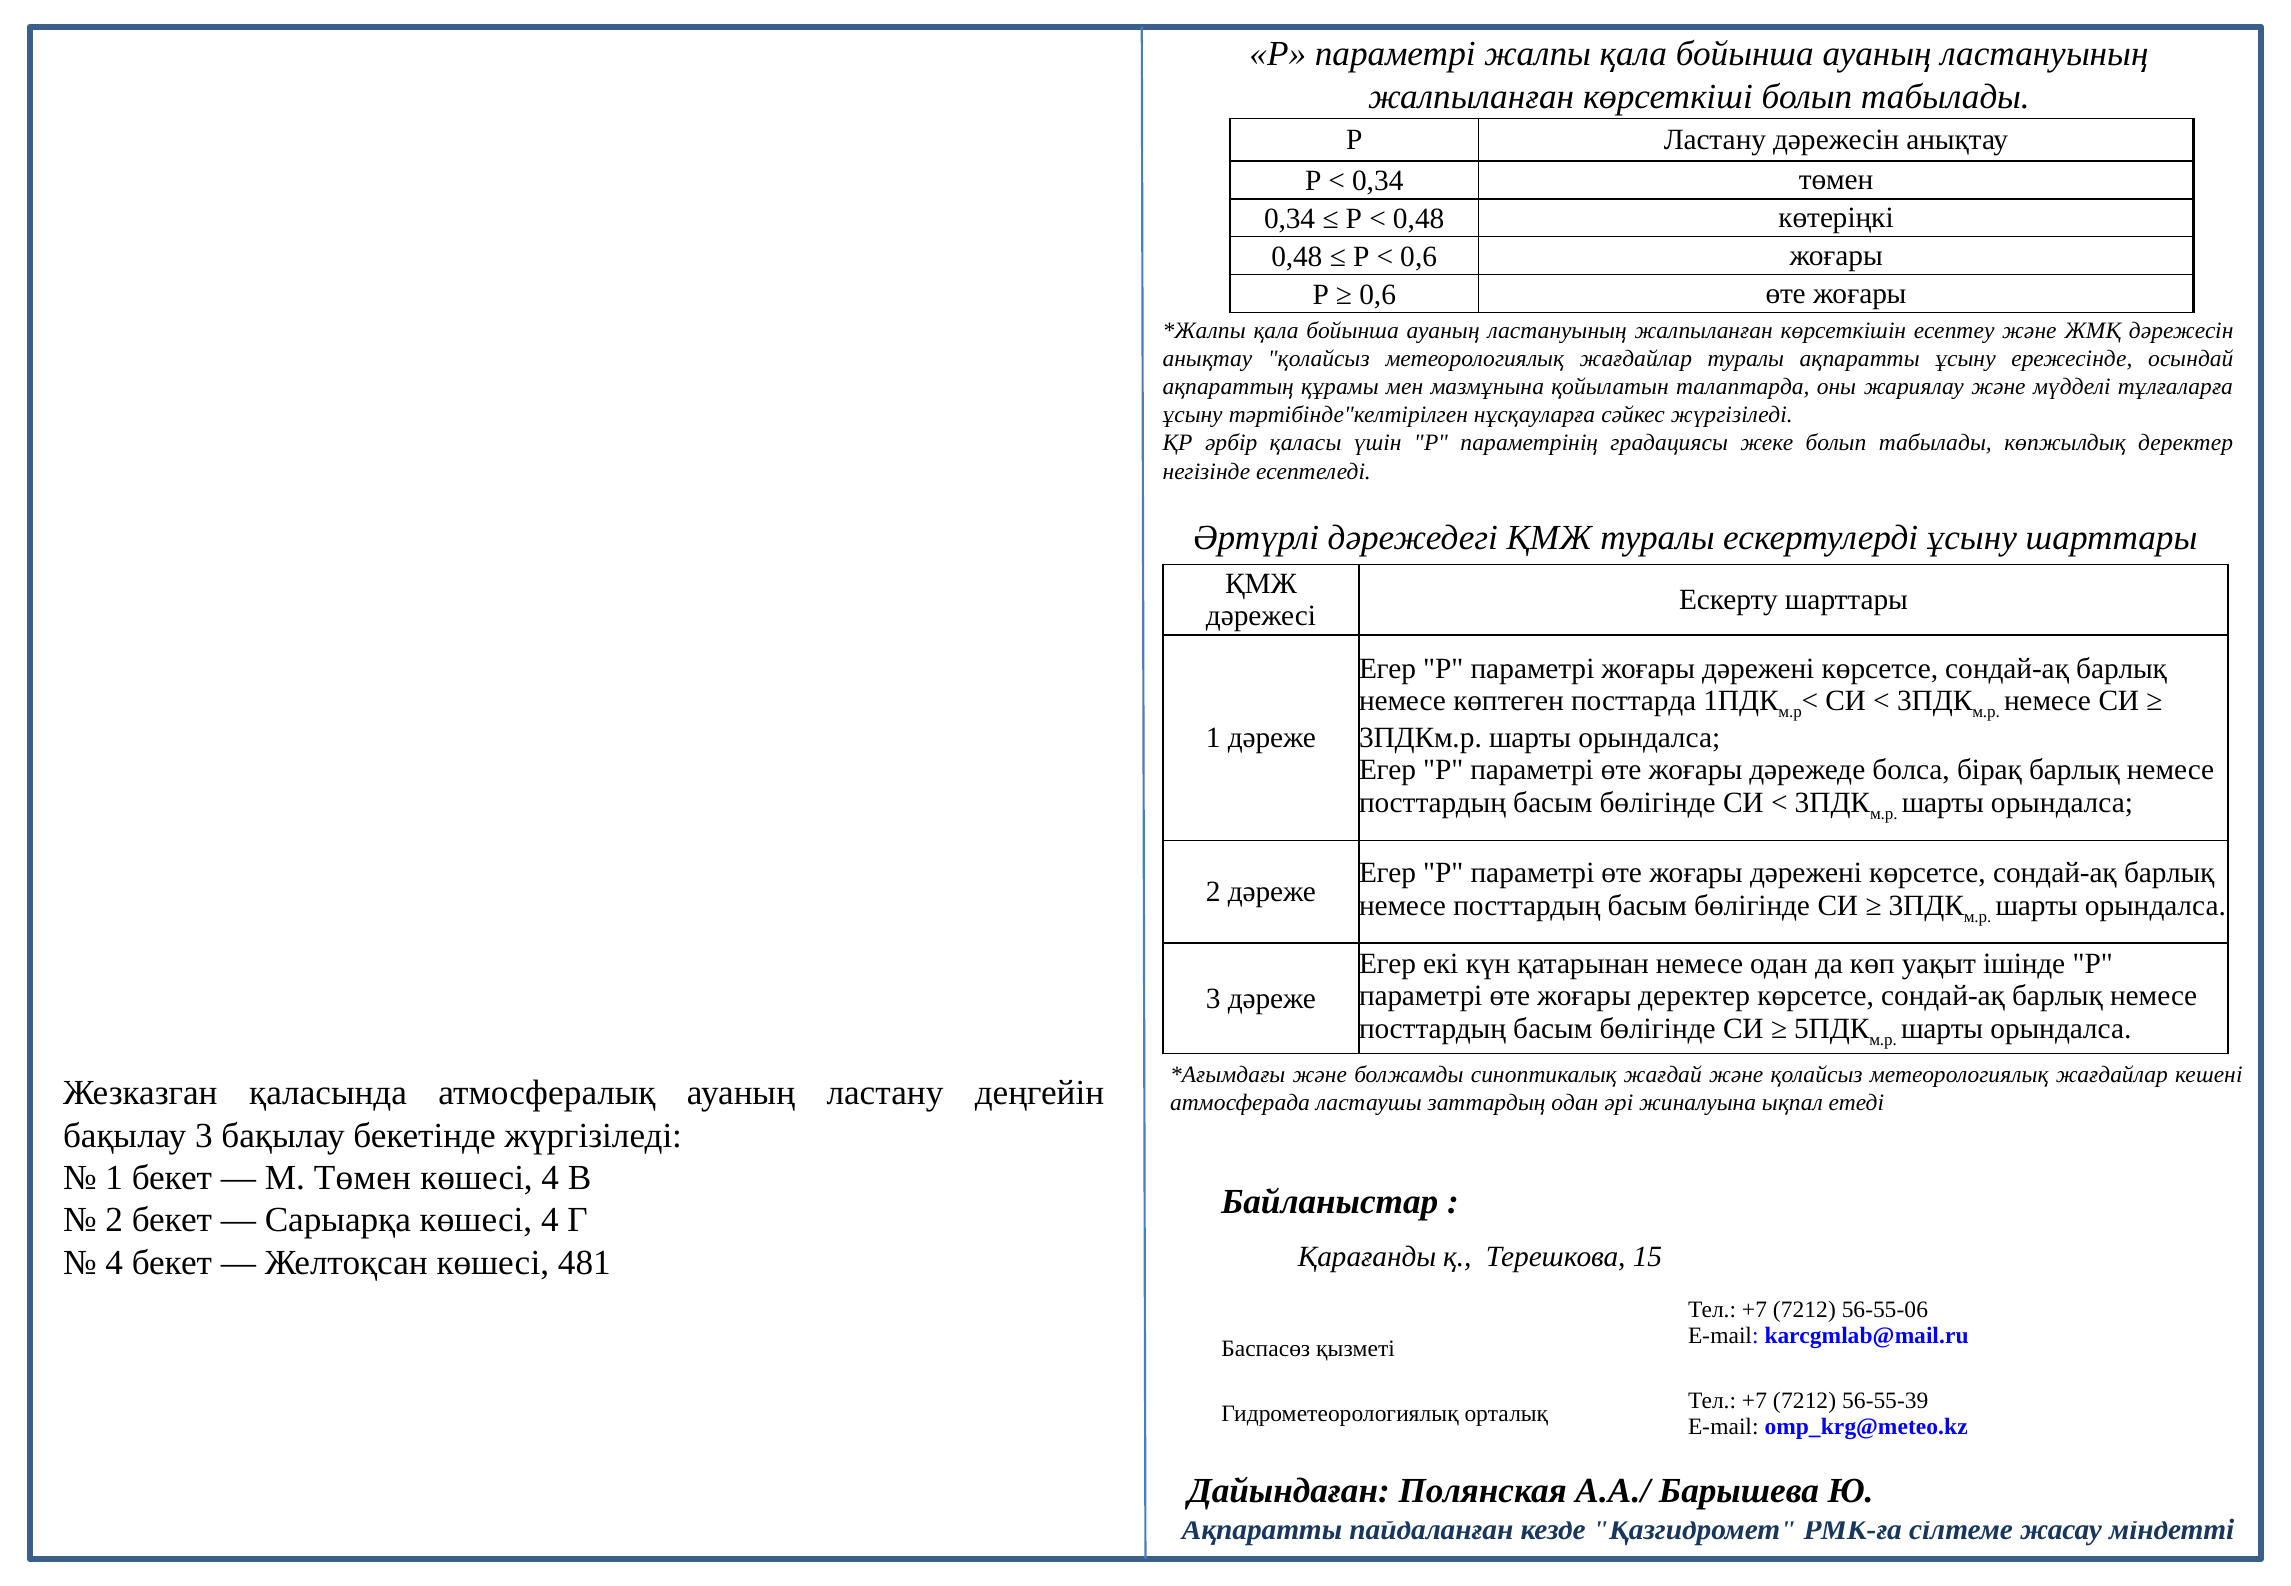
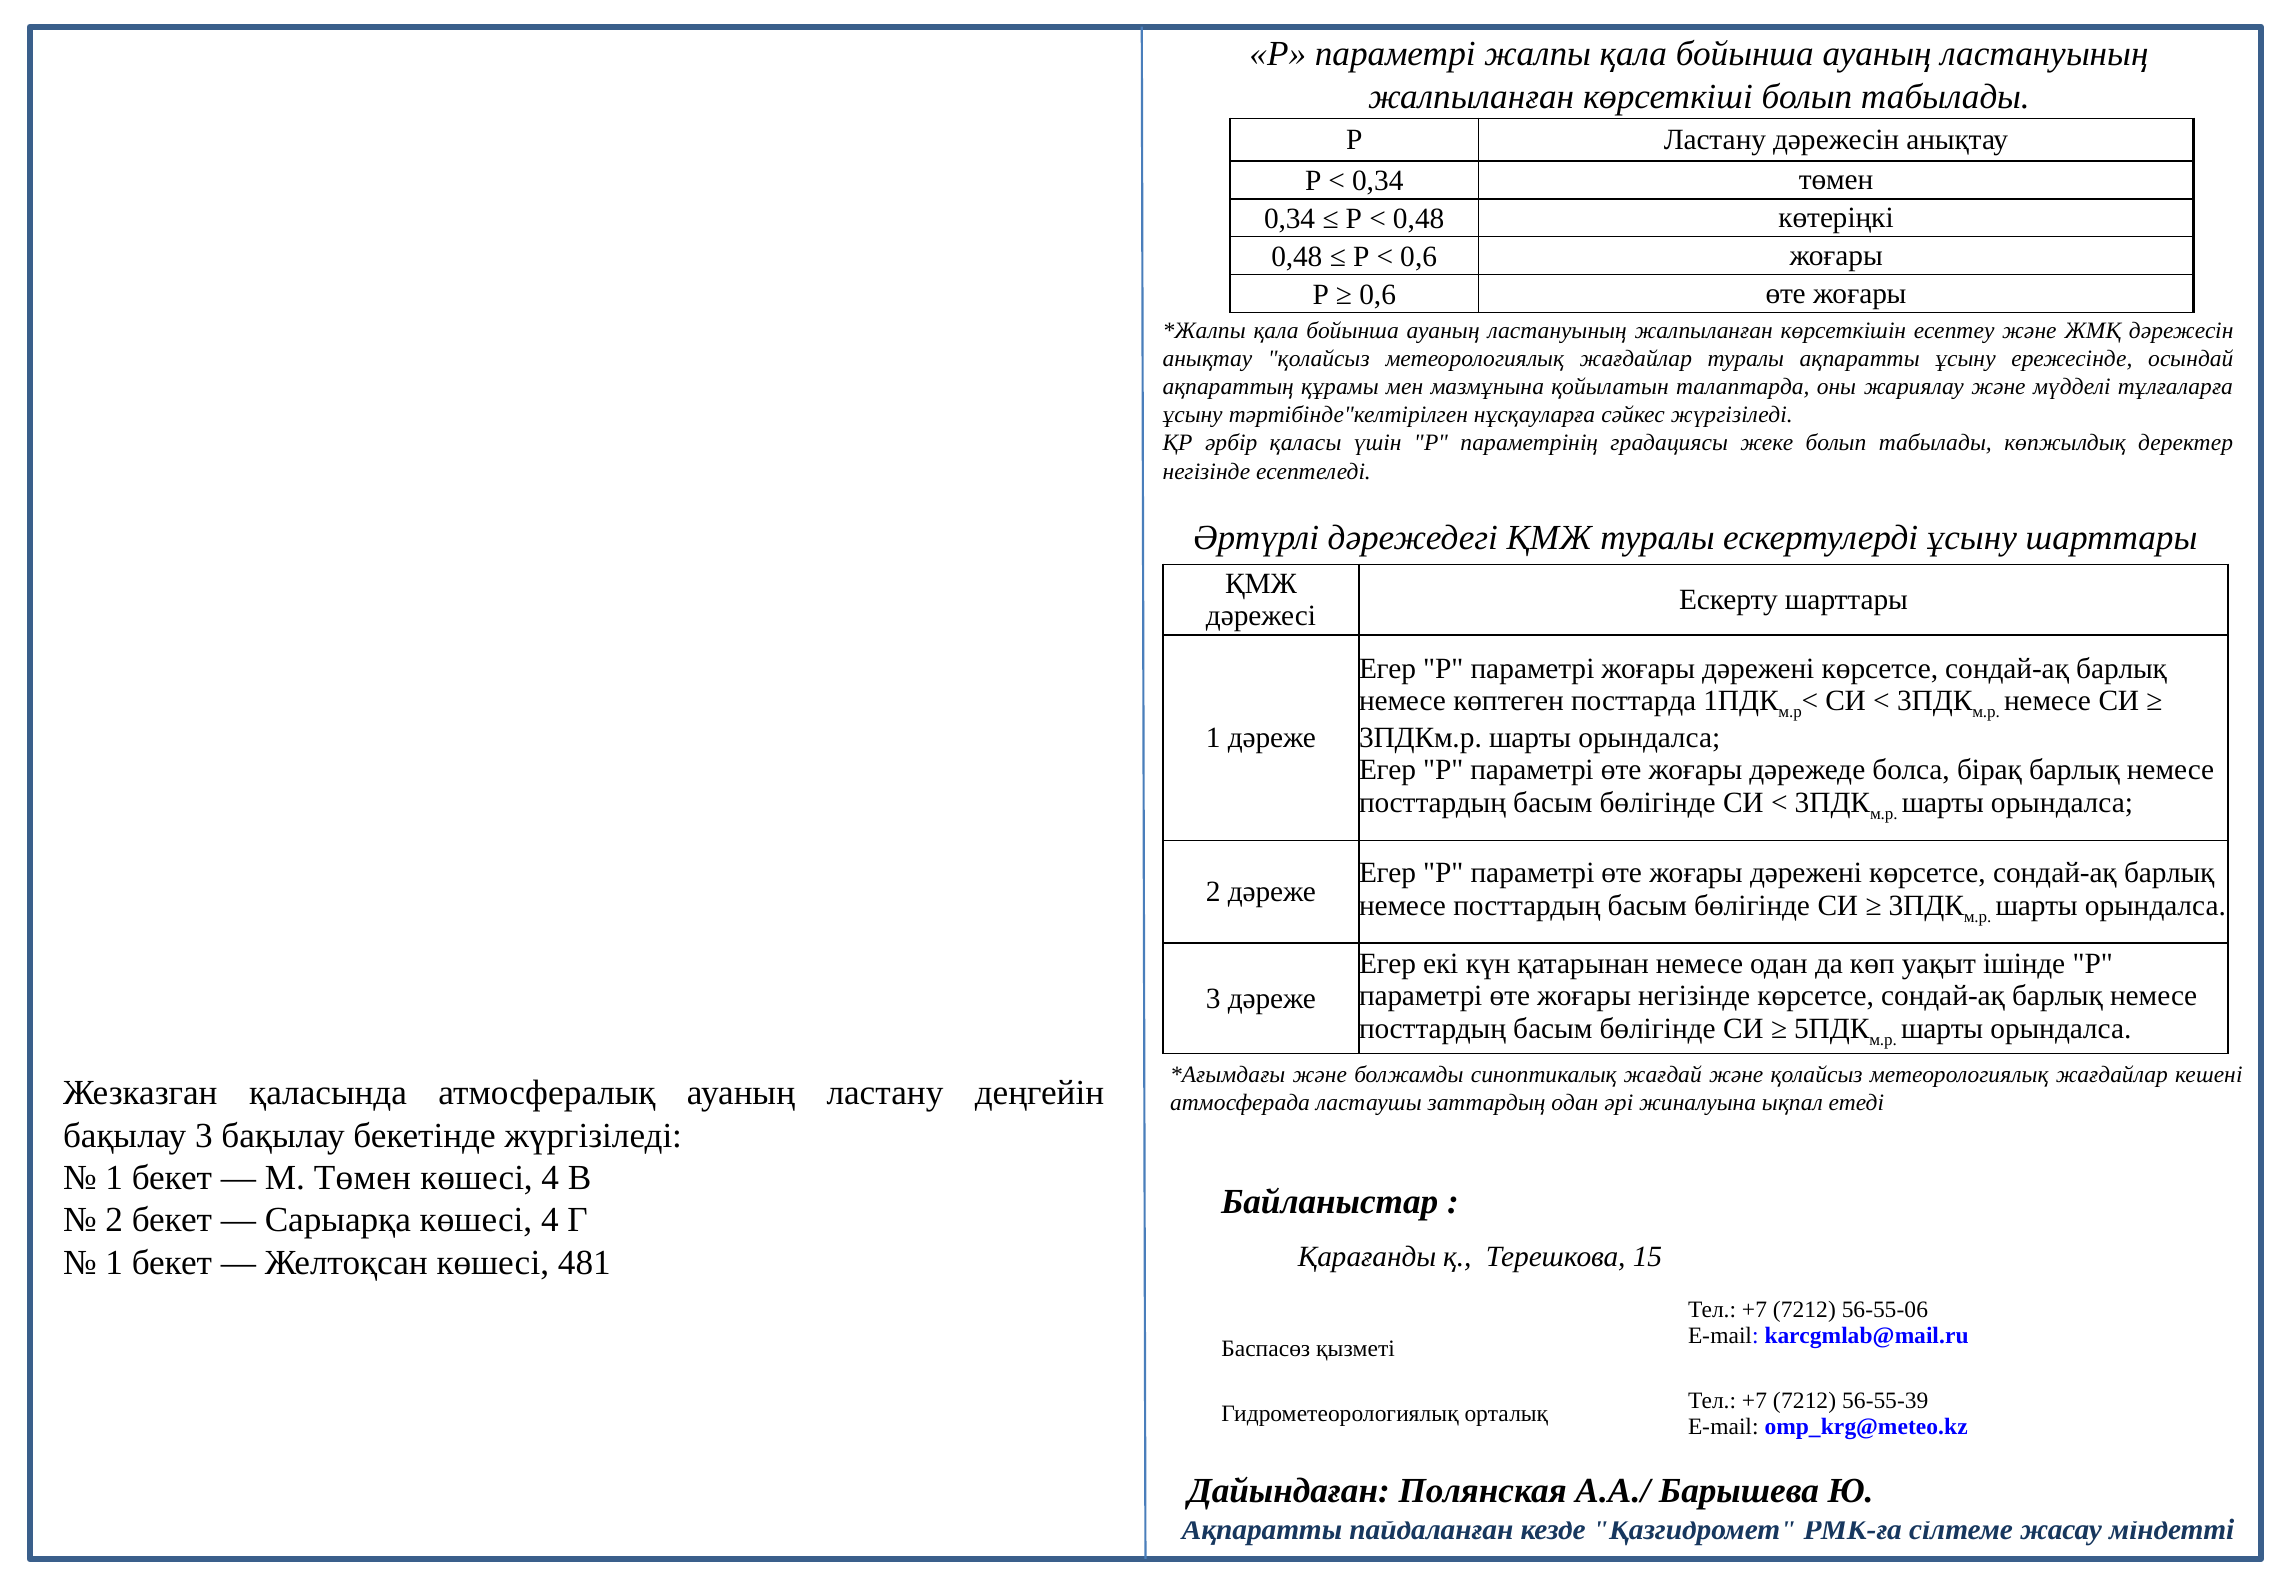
жоғары деректер: деректер -> негізінде (1694, 996)
4: 4 -> 1 (114, 1263)
